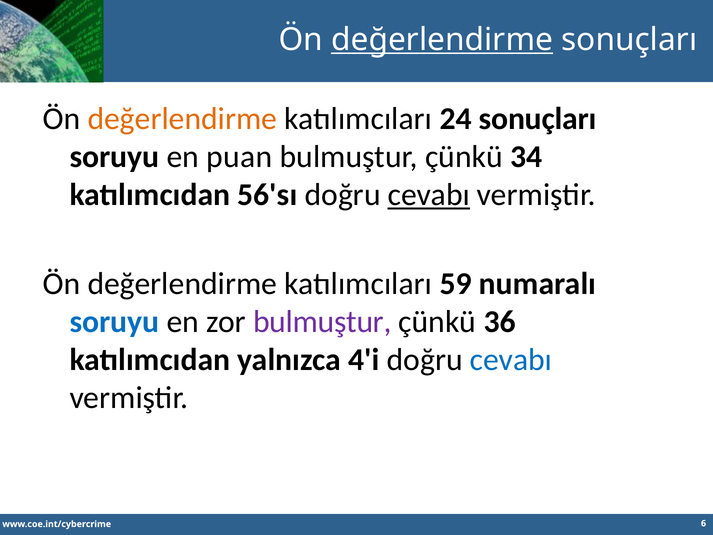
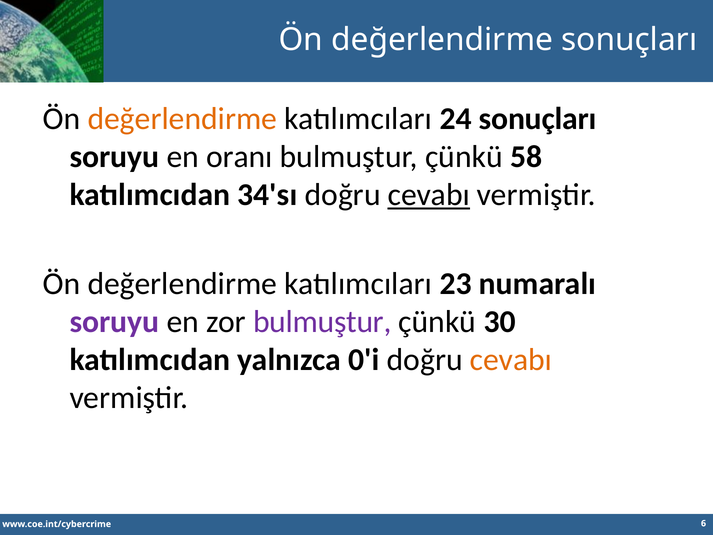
değerlendirme underline: present -> none (442, 40)
puan: puan -> oranı (239, 157)
34: 34 -> 58 (526, 157)
56'sı: 56'sı -> 34'sı (267, 195)
59: 59 -> 23 (456, 283)
soruyu colour: blue -> purple (114, 322)
36: 36 -> 30 (500, 322)
4'i: 4'i -> 0'i (364, 360)
cevabı colour: blue -> orange (511, 360)
